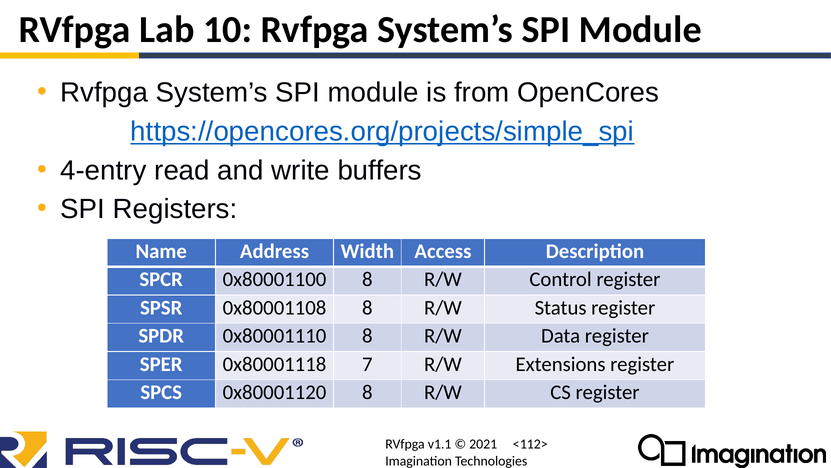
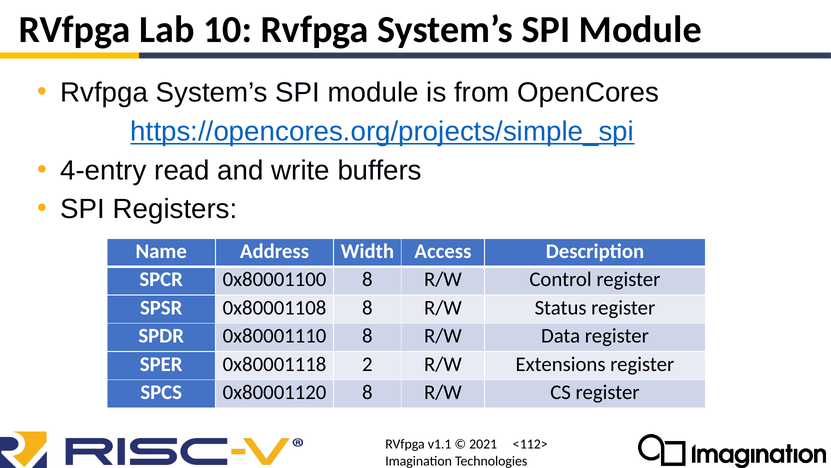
7: 7 -> 2 (367, 364)
